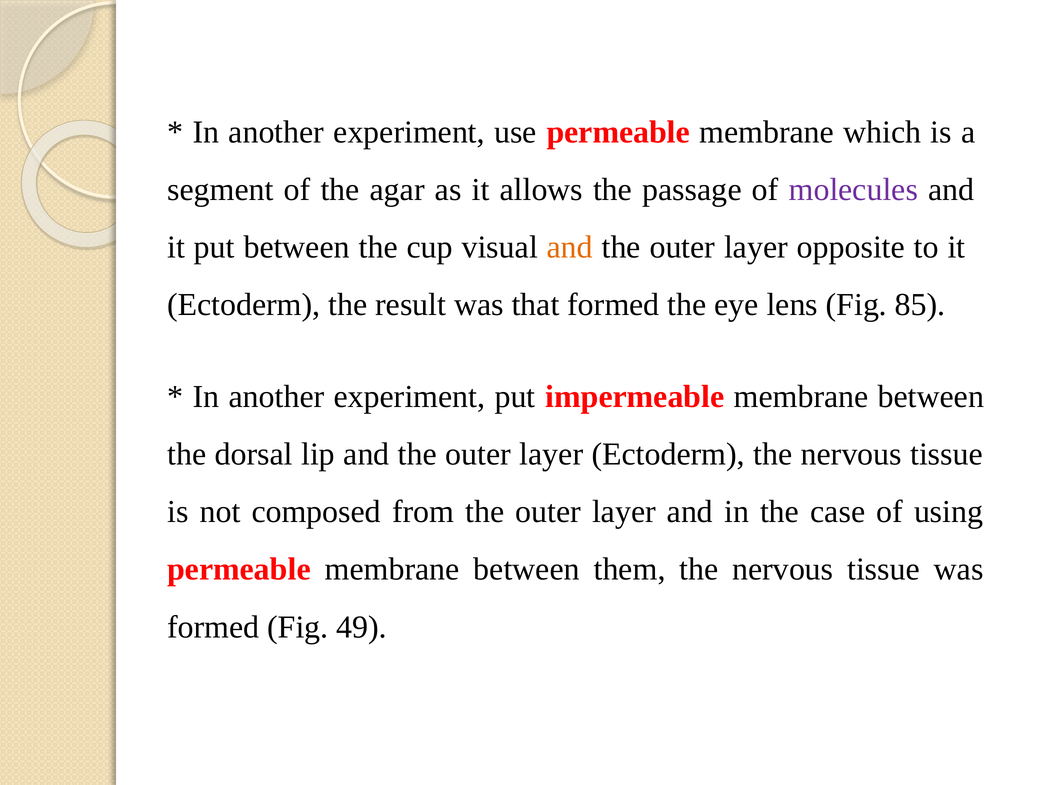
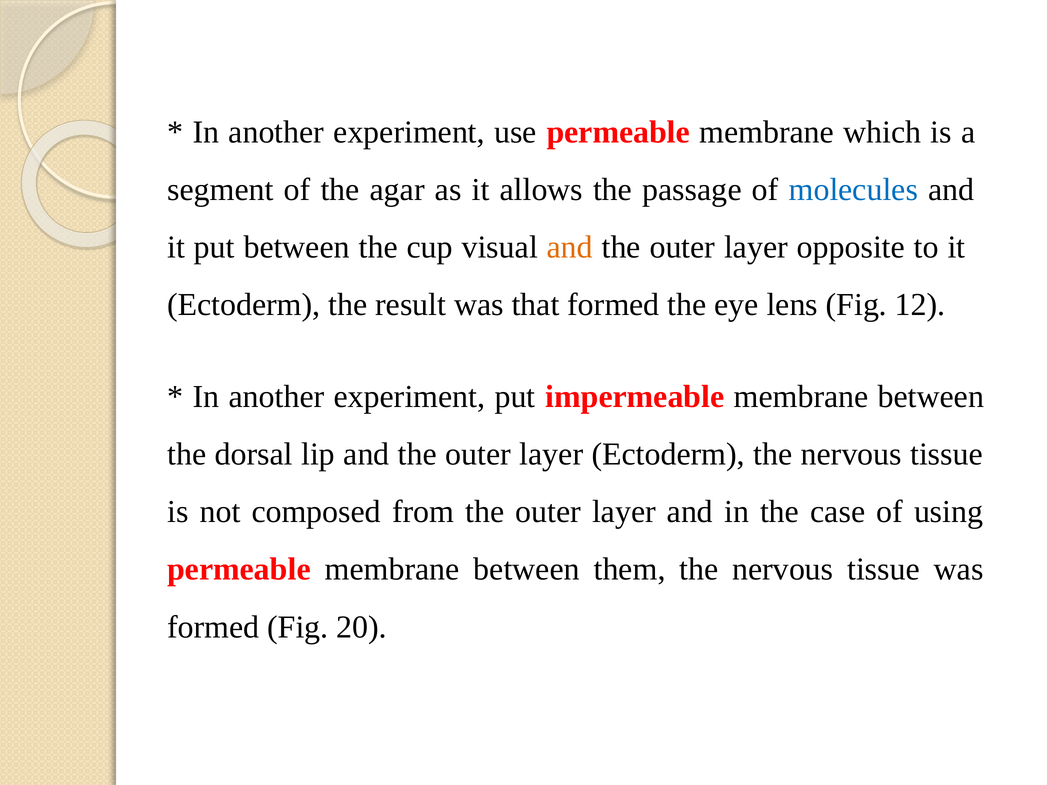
molecules colour: purple -> blue (853, 190)
85: 85 -> 12 (920, 305)
49: 49 -> 20 (362, 627)
